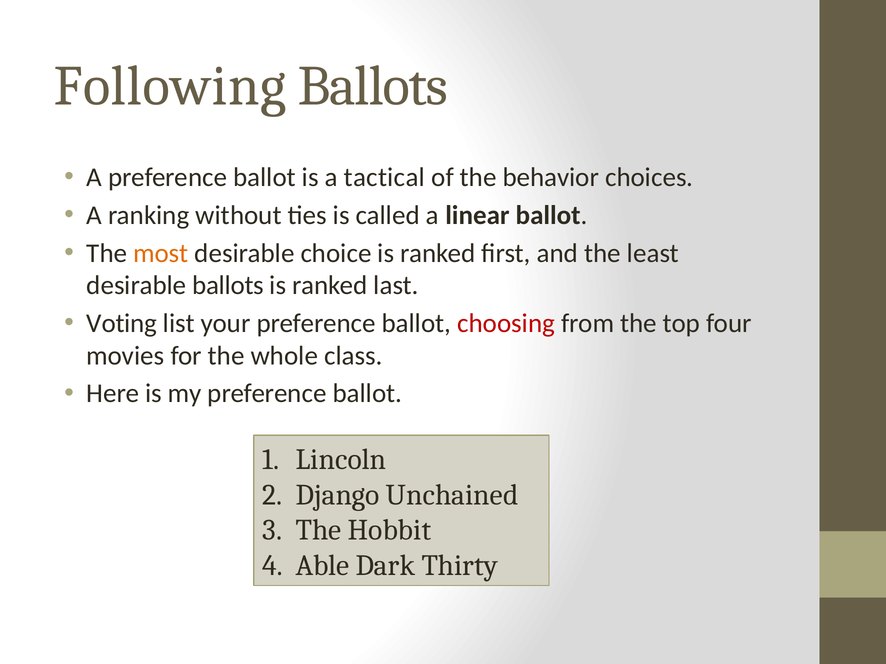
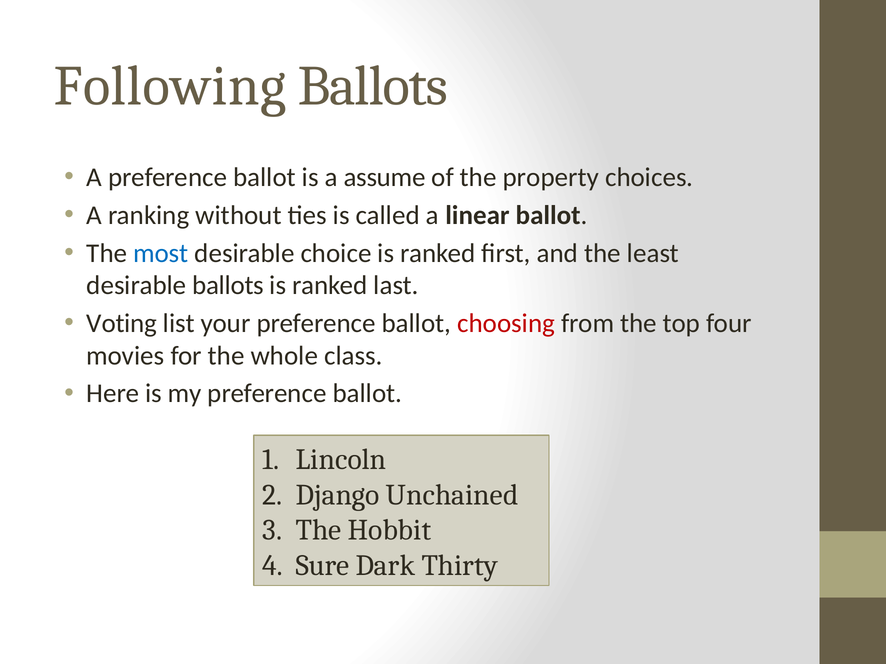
tactical: tactical -> assume (385, 178)
behavior: behavior -> property (551, 178)
most colour: orange -> blue (161, 253)
Able: Able -> Sure (322, 566)
